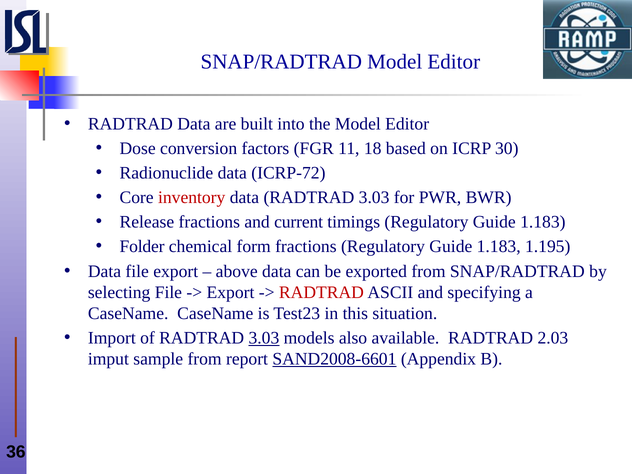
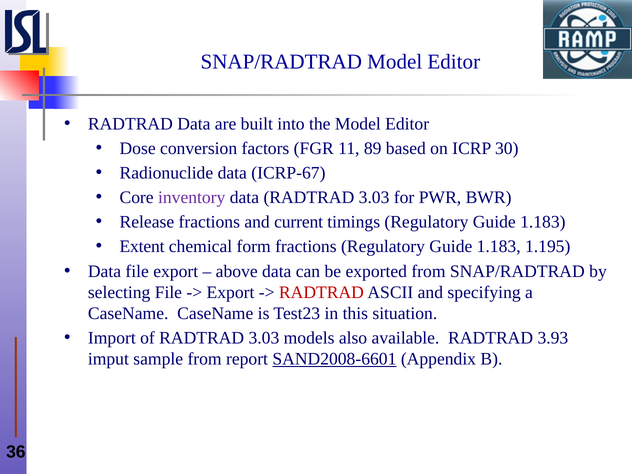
18: 18 -> 89 (373, 148)
ICRP-72: ICRP-72 -> ICRP-67 (288, 173)
inventory colour: red -> purple (192, 198)
Folder: Folder -> Extent (142, 247)
3.03 underline: present -> none (264, 338)
2.03: 2.03 -> 3.93 (553, 338)
